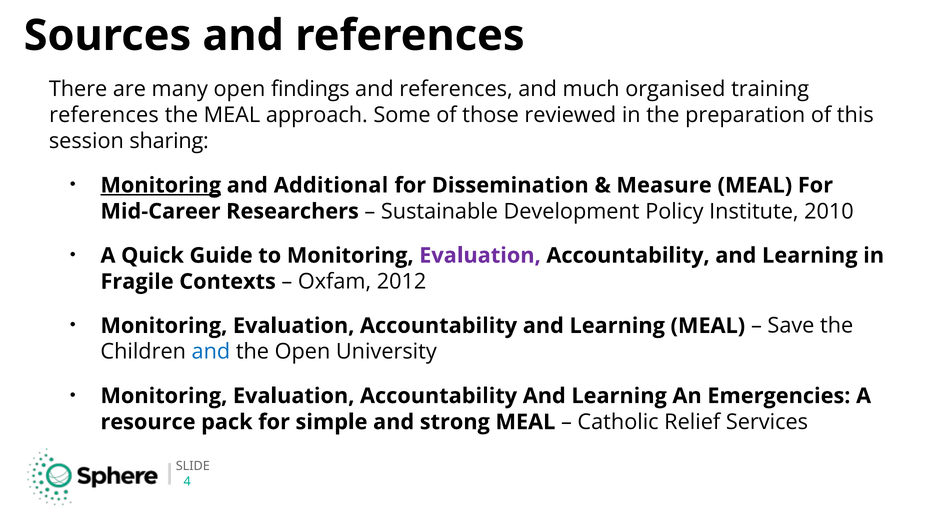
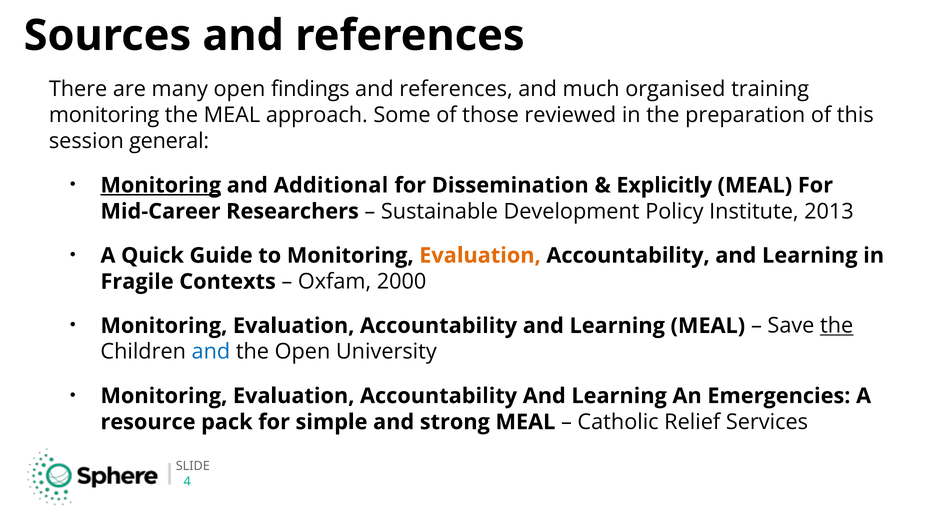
references: references -> monitoring (104, 115)
sharing: sharing -> general (169, 141)
Measure: Measure -> Explicitly (664, 185)
2010: 2010 -> 2013 (829, 211)
Evaluation colour: purple -> orange (480, 255)
2012: 2012 -> 2000 (402, 281)
the underline: none -> present (837, 325)
